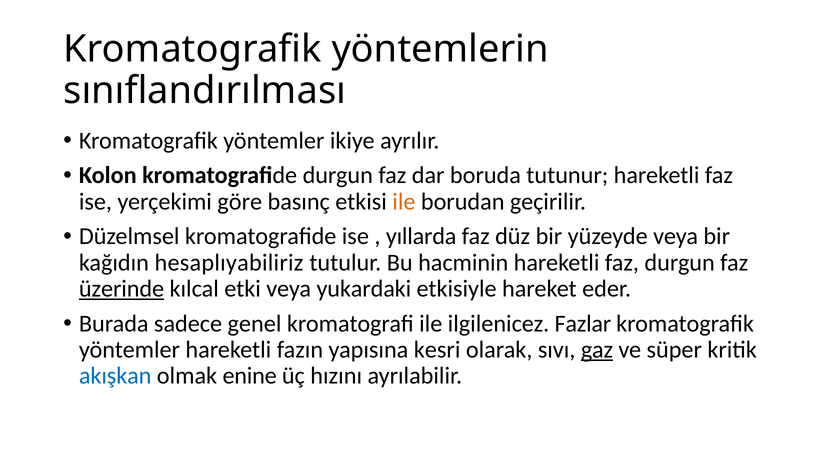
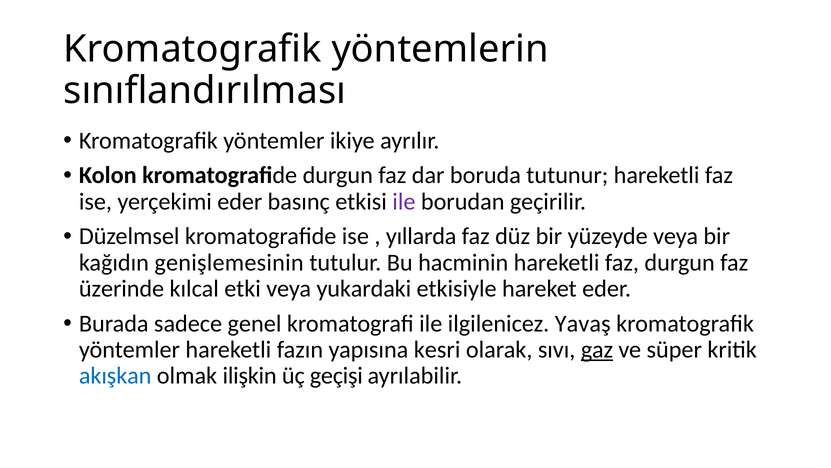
yerçekimi göre: göre -> eder (240, 201)
ile colour: orange -> purple (404, 201)
hesaplıyabiliriz: hesaplıyabiliriz -> genişlemesinin (229, 262)
üzerinde underline: present -> none (122, 288)
Fazlar: Fazlar -> Yavaş (583, 323)
enine: enine -> ilişkin (250, 375)
hızını: hızını -> geçişi (336, 375)
